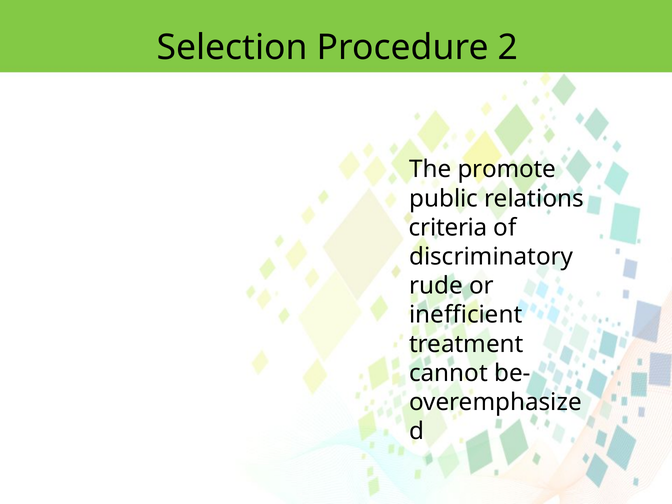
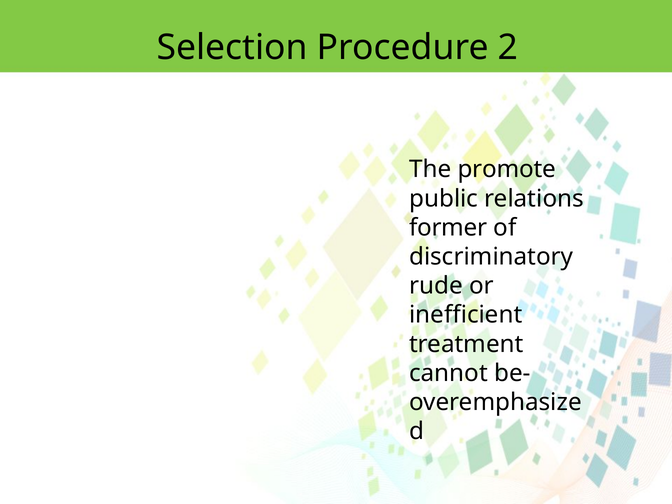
criteria: criteria -> former (448, 228)
